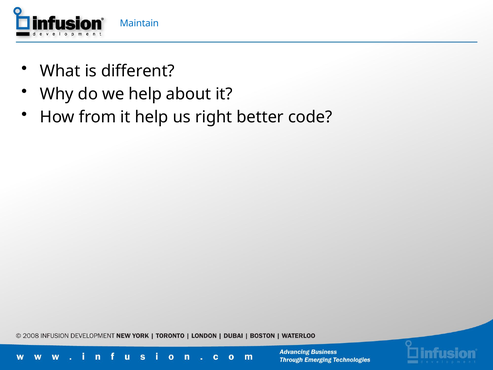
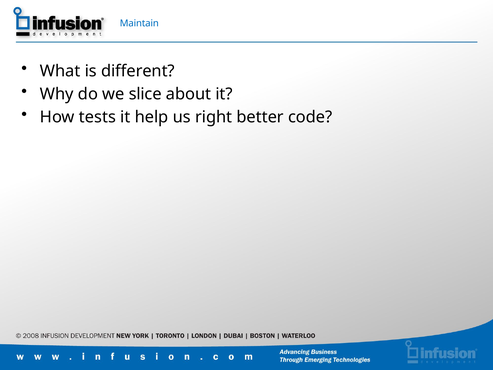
we help: help -> slice (145, 94)
from: from -> tests (97, 117)
